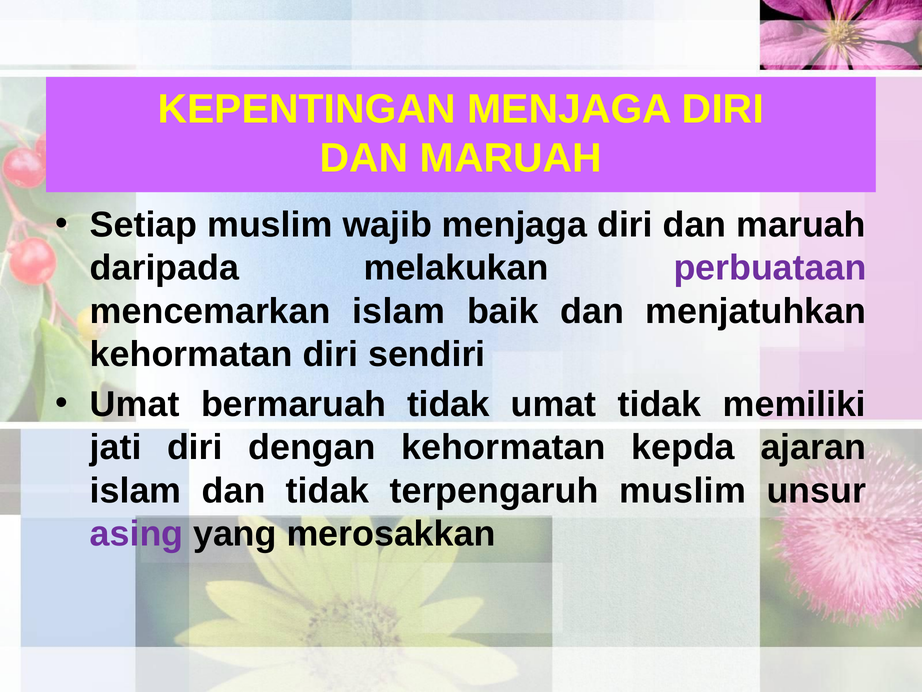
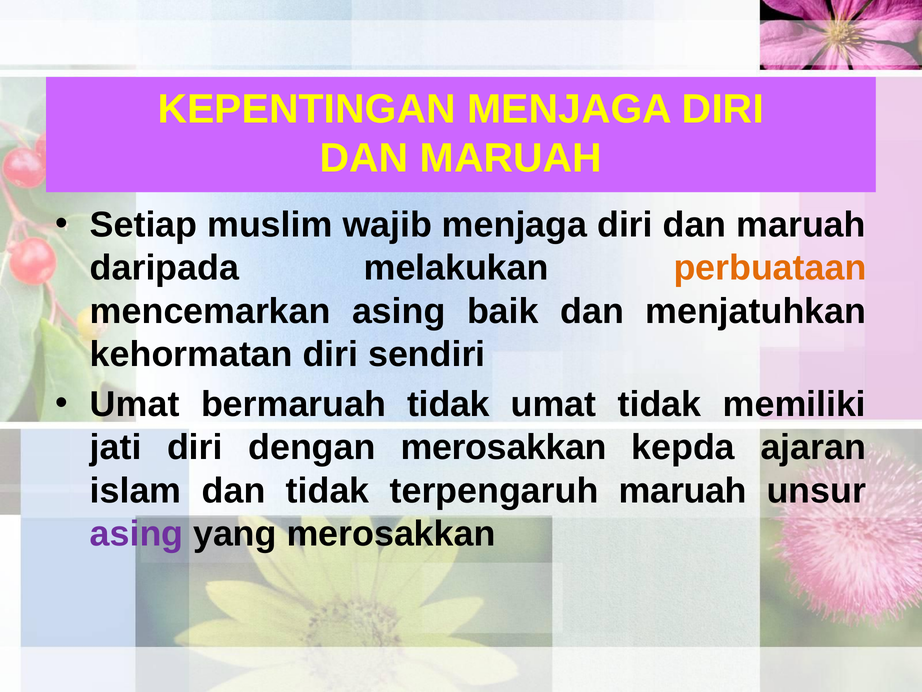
perbuataan colour: purple -> orange (770, 268)
mencemarkan islam: islam -> asing (399, 311)
dengan kehormatan: kehormatan -> merosakkan (504, 447)
terpengaruh muslim: muslim -> maruah (683, 490)
